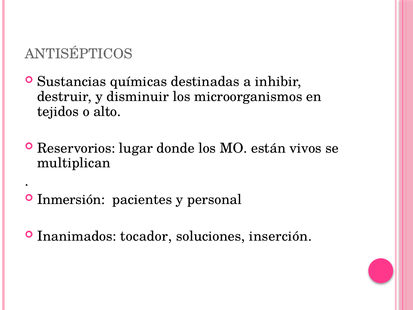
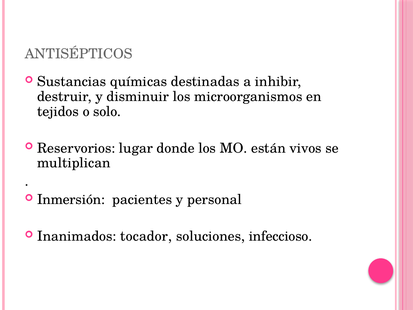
alto: alto -> solo (107, 111)
inserción: inserción -> infeccioso (280, 236)
